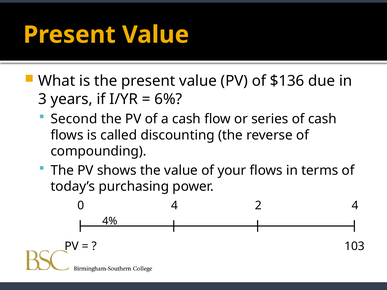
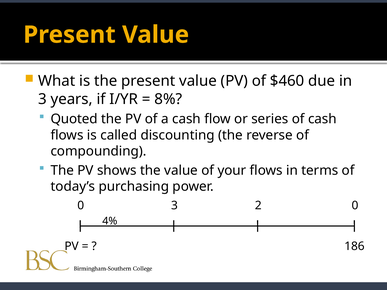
$136: $136 -> $460 (287, 81)
6%: 6% -> 8% (168, 99)
Second: Second -> Quoted (74, 119)
0 4: 4 -> 3 (174, 206)
2 4: 4 -> 0 (355, 206)
103: 103 -> 186 (354, 246)
